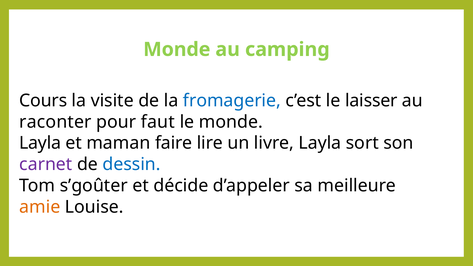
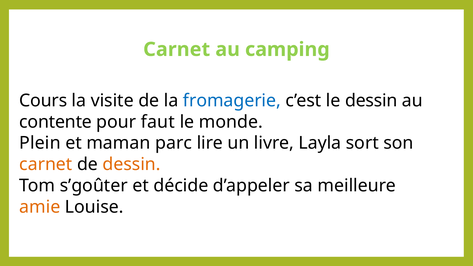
Monde: Monde -> Carnet (177, 49)
le laisser: laisser -> dessin (371, 101)
raconter: raconter -> contente (56, 122)
Layla: Layla -> Plein (40, 143)
faire: faire -> parc (173, 143)
carnet colour: purple -> orange (46, 164)
dessin colour: blue -> orange (132, 164)
